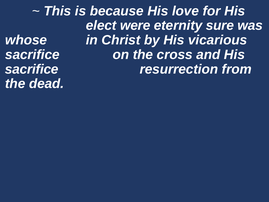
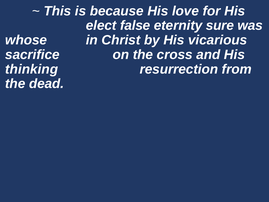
were: were -> false (135, 26)
sacrifice: sacrifice -> thinking (32, 69)
